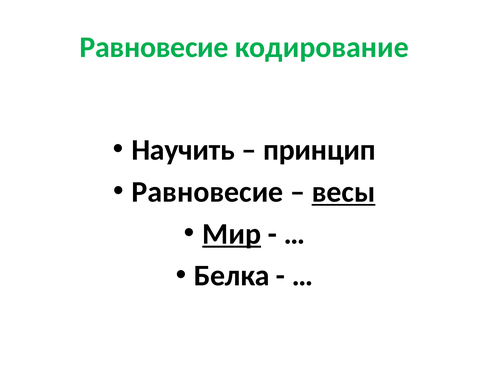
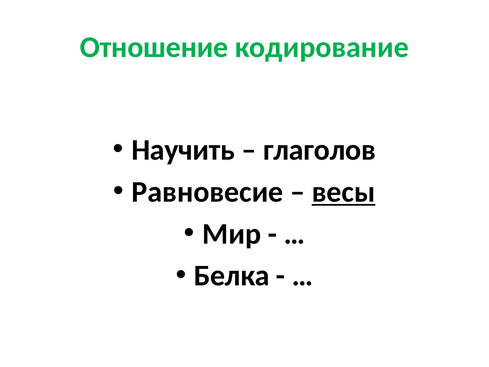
Равновесие: Равновесие -> Отношение (154, 47)
принцип: принцип -> глаголов (319, 150)
Мир underline: present -> none (232, 234)
